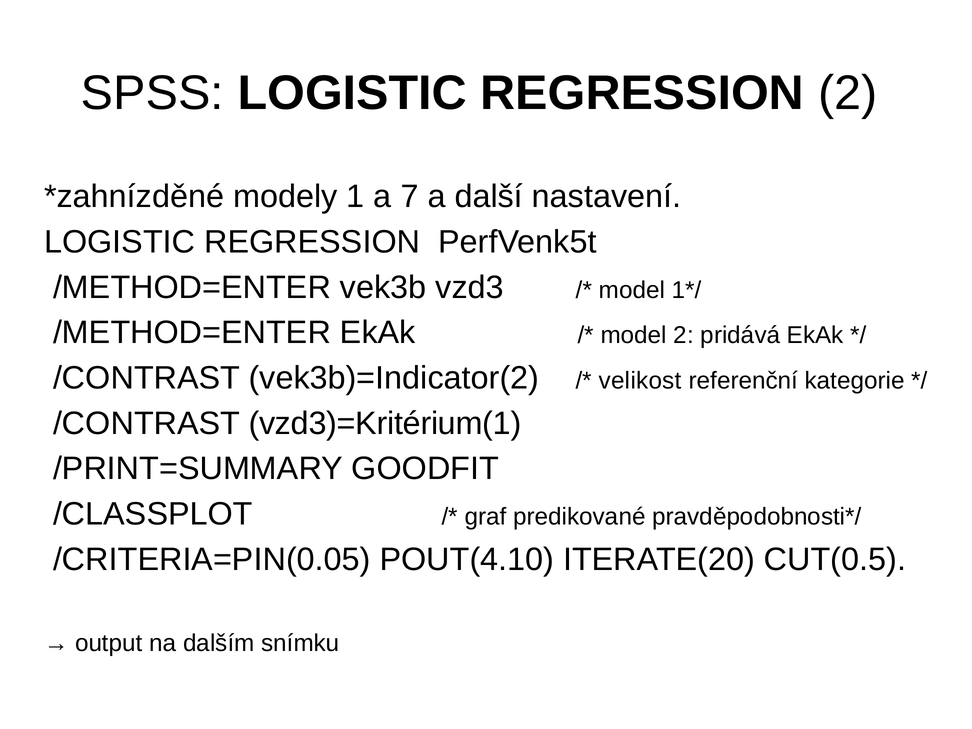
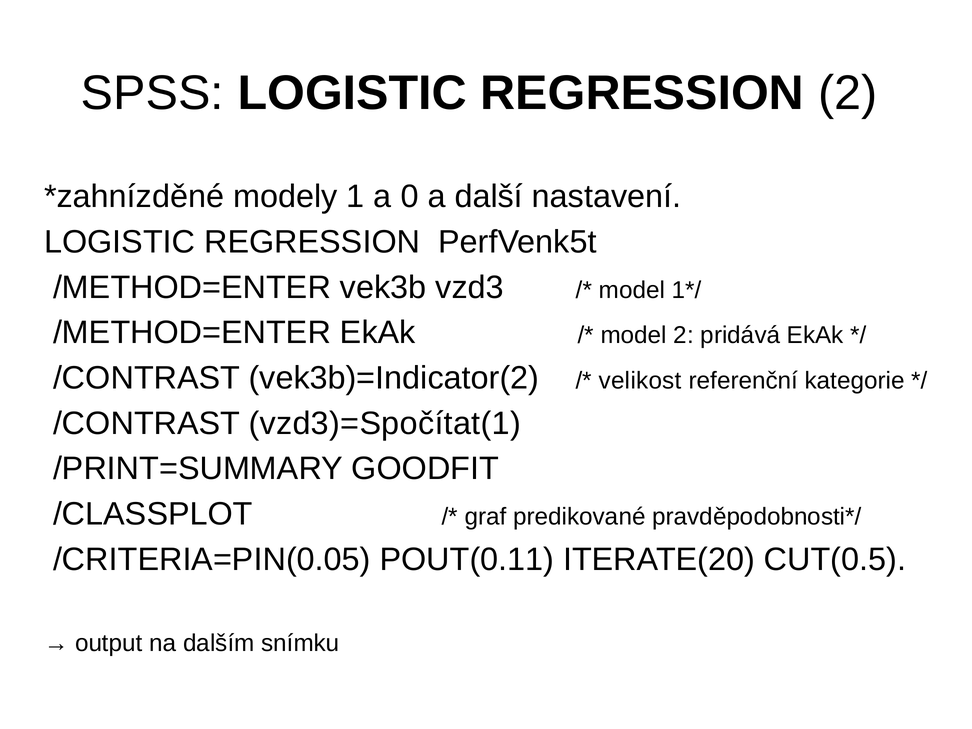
7: 7 -> 0 (410, 197)
vzd3)=Kritérium(1: vzd3)=Kritérium(1 -> vzd3)=Spočítat(1 (385, 423)
POUT(4.10: POUT(4.10 -> POUT(0.11 (467, 559)
